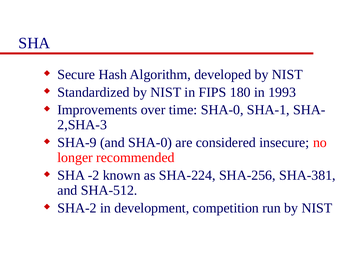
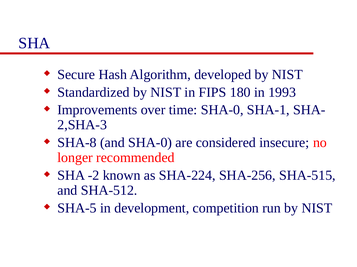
SHA-9: SHA-9 -> SHA-8 (77, 143)
SHA-381: SHA-381 -> SHA-515 (307, 176)
SHA-2: SHA-2 -> SHA-5 (77, 209)
